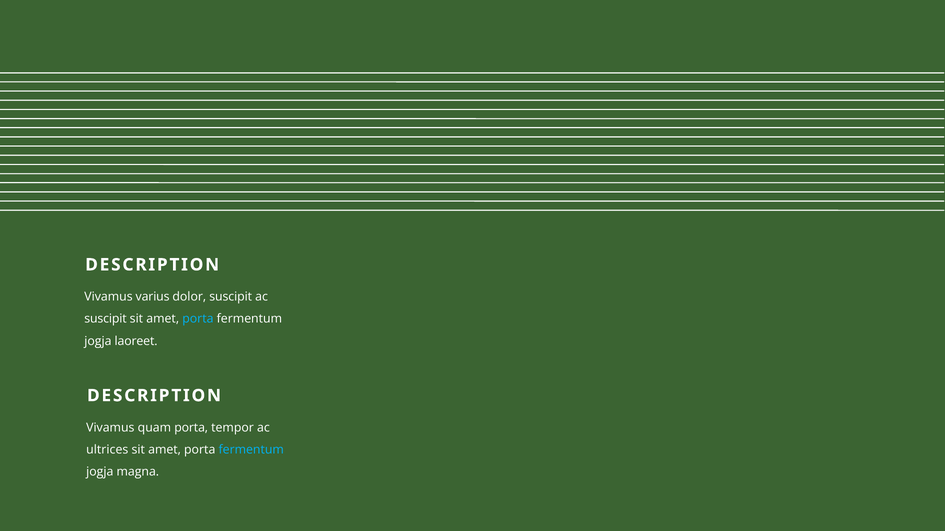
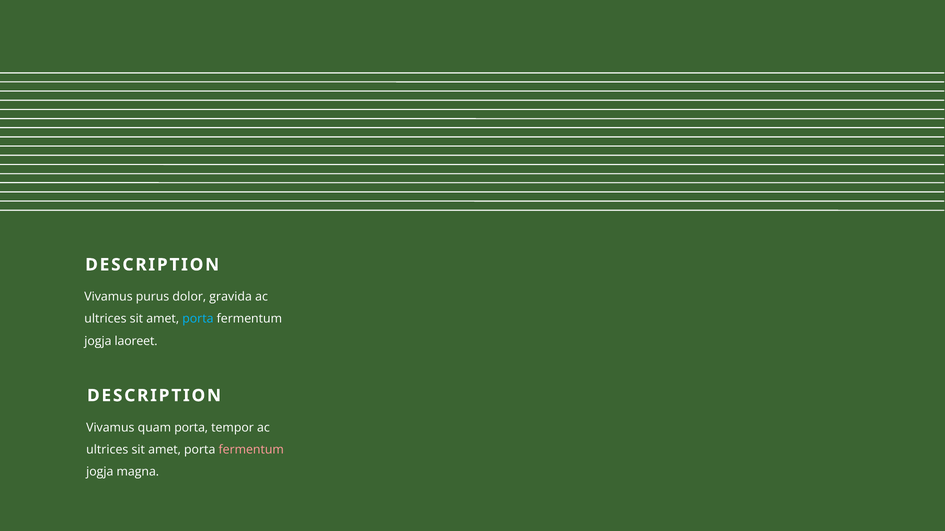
varius: varius -> purus (153, 297)
dolor suscipit: suscipit -> gravida (231, 297)
suscipit: suscipit -> ultrices (105, 319)
fermentum colour: light blue -> pink (251, 450)
